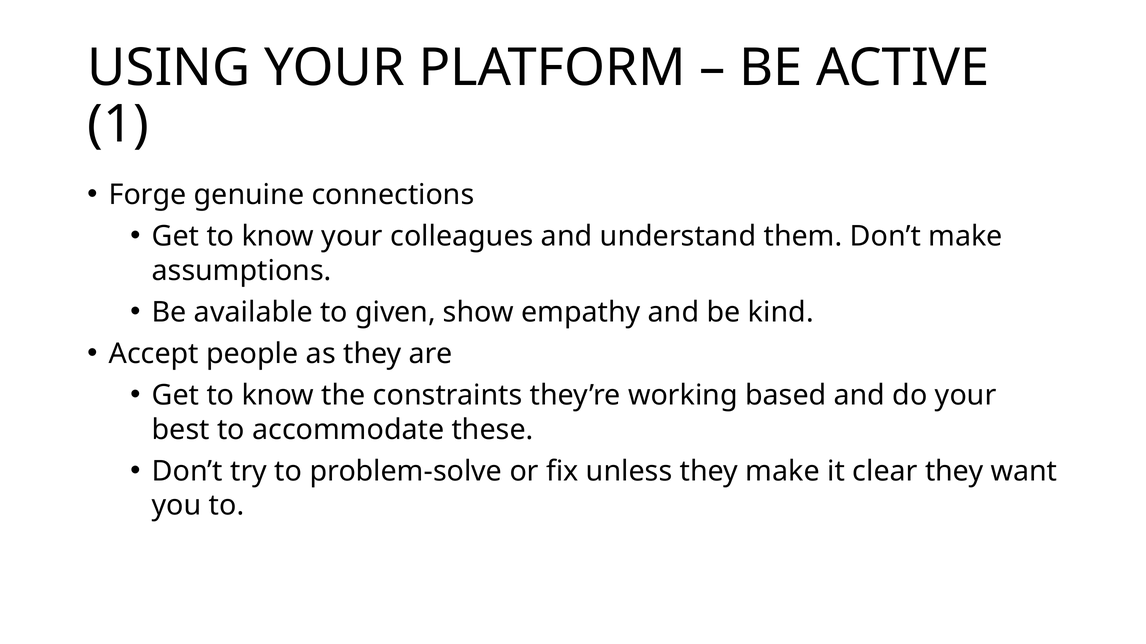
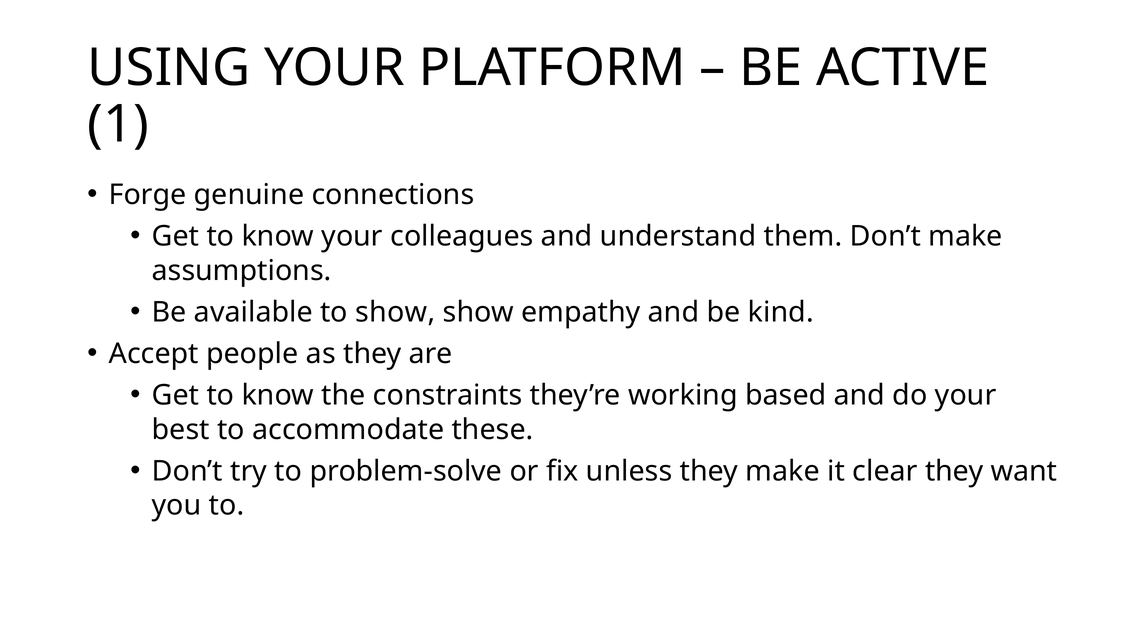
to given: given -> show (395, 313)
